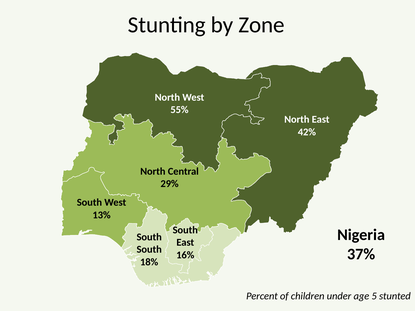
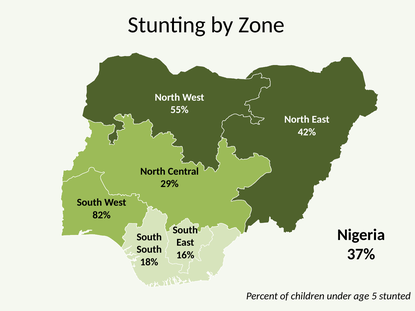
13%: 13% -> 82% (102, 215)
